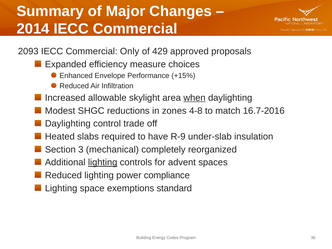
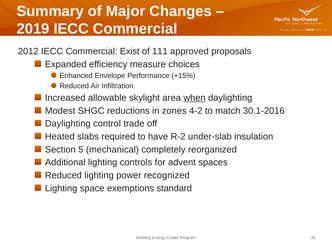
2014: 2014 -> 2019 (33, 29)
2093: 2093 -> 2012 (28, 51)
Only: Only -> Exist (130, 51)
429: 429 -> 111 (160, 51)
4-8: 4-8 -> 4-2 (196, 111)
16.7-2016: 16.7-2016 -> 30.1-2016 (264, 111)
R-9: R-9 -> R-2 (178, 137)
3: 3 -> 5 (81, 150)
lighting underline: present -> none (103, 162)
compliance: compliance -> recognized (167, 175)
